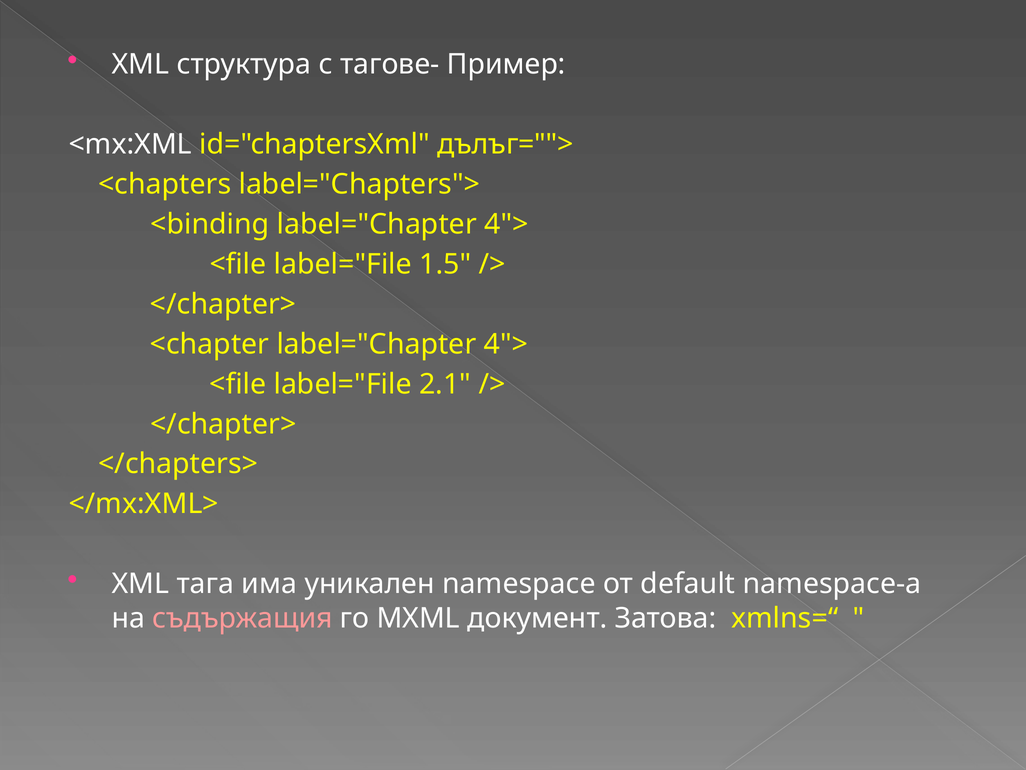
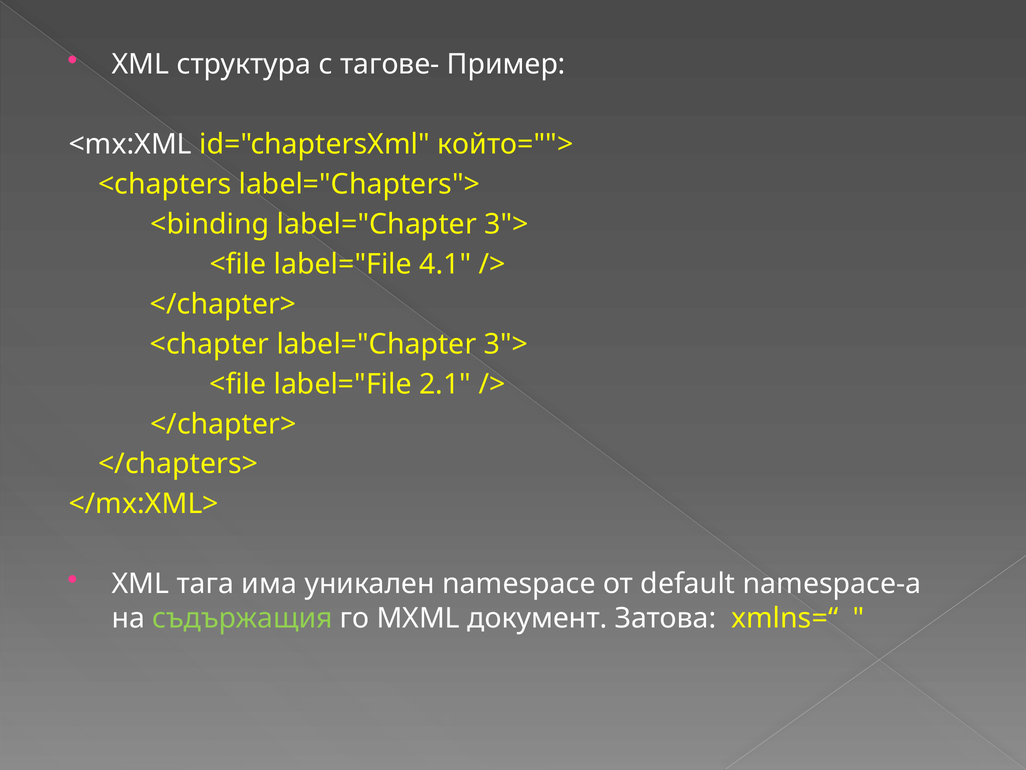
дълъг="">: дълъг=""> -> който=""> (505, 144)
4">: 4"> -> 3"> (506, 224)
1.5: 1.5 -> 4.1 (445, 264)
<chapter label="Chapter 4">: 4"> -> 3"> (506, 344)
съдържащия colour: pink -> light green (243, 618)
